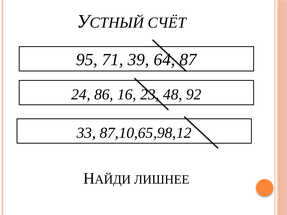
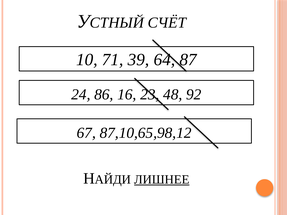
95: 95 -> 10 (87, 60)
33: 33 -> 67 (86, 133)
ЛИШНЕЕ underline: none -> present (162, 180)
